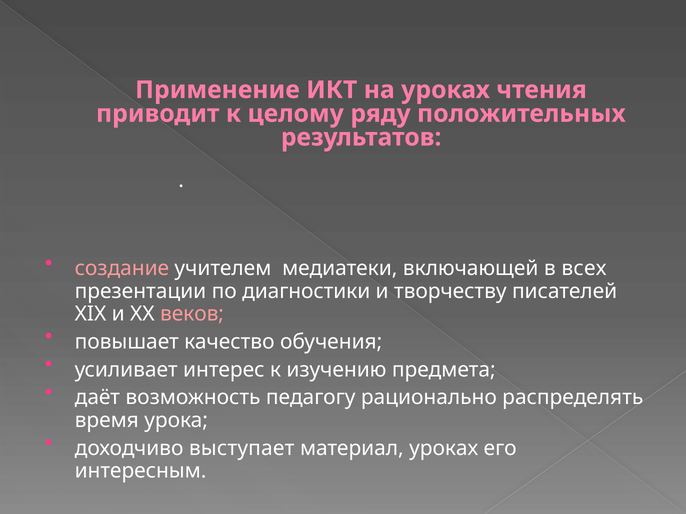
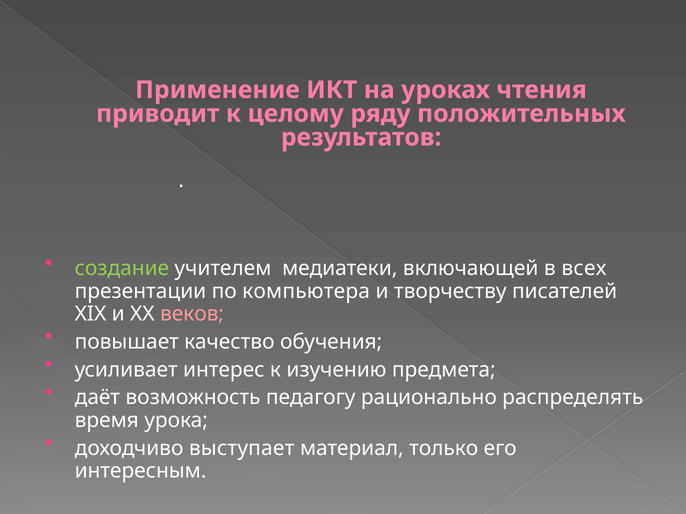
создание colour: pink -> light green (122, 269)
диагностики: диагностики -> компьютера (306, 291)
материал уроках: уроках -> только (444, 449)
